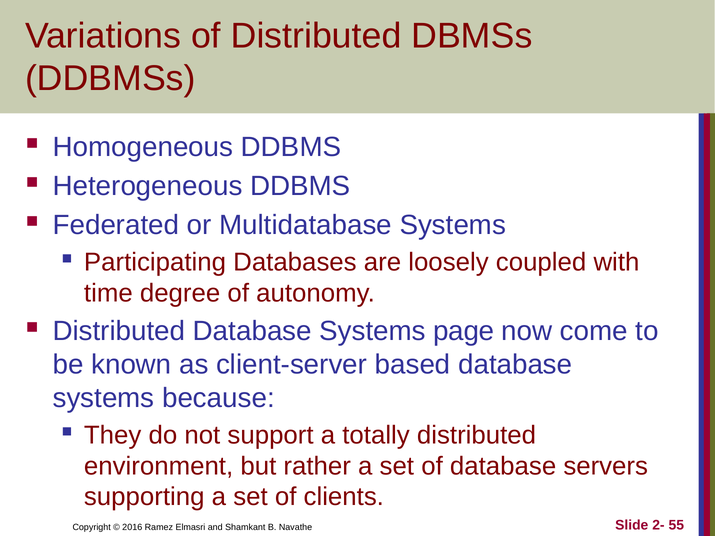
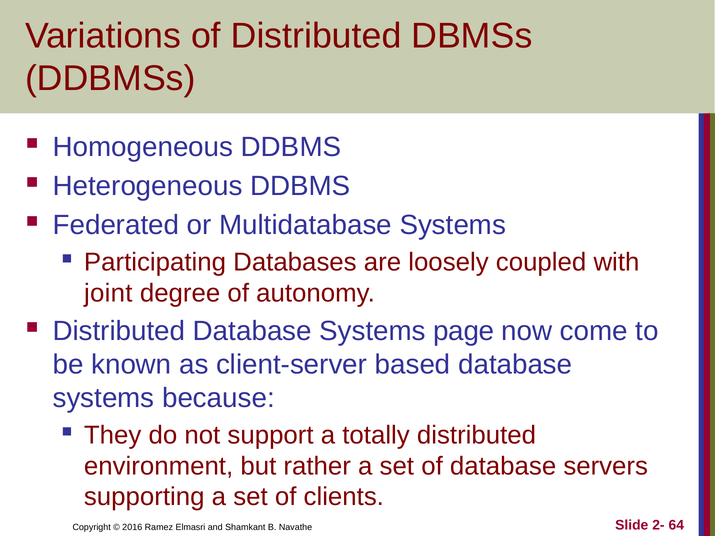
time: time -> joint (108, 293)
55: 55 -> 64 (676, 525)
